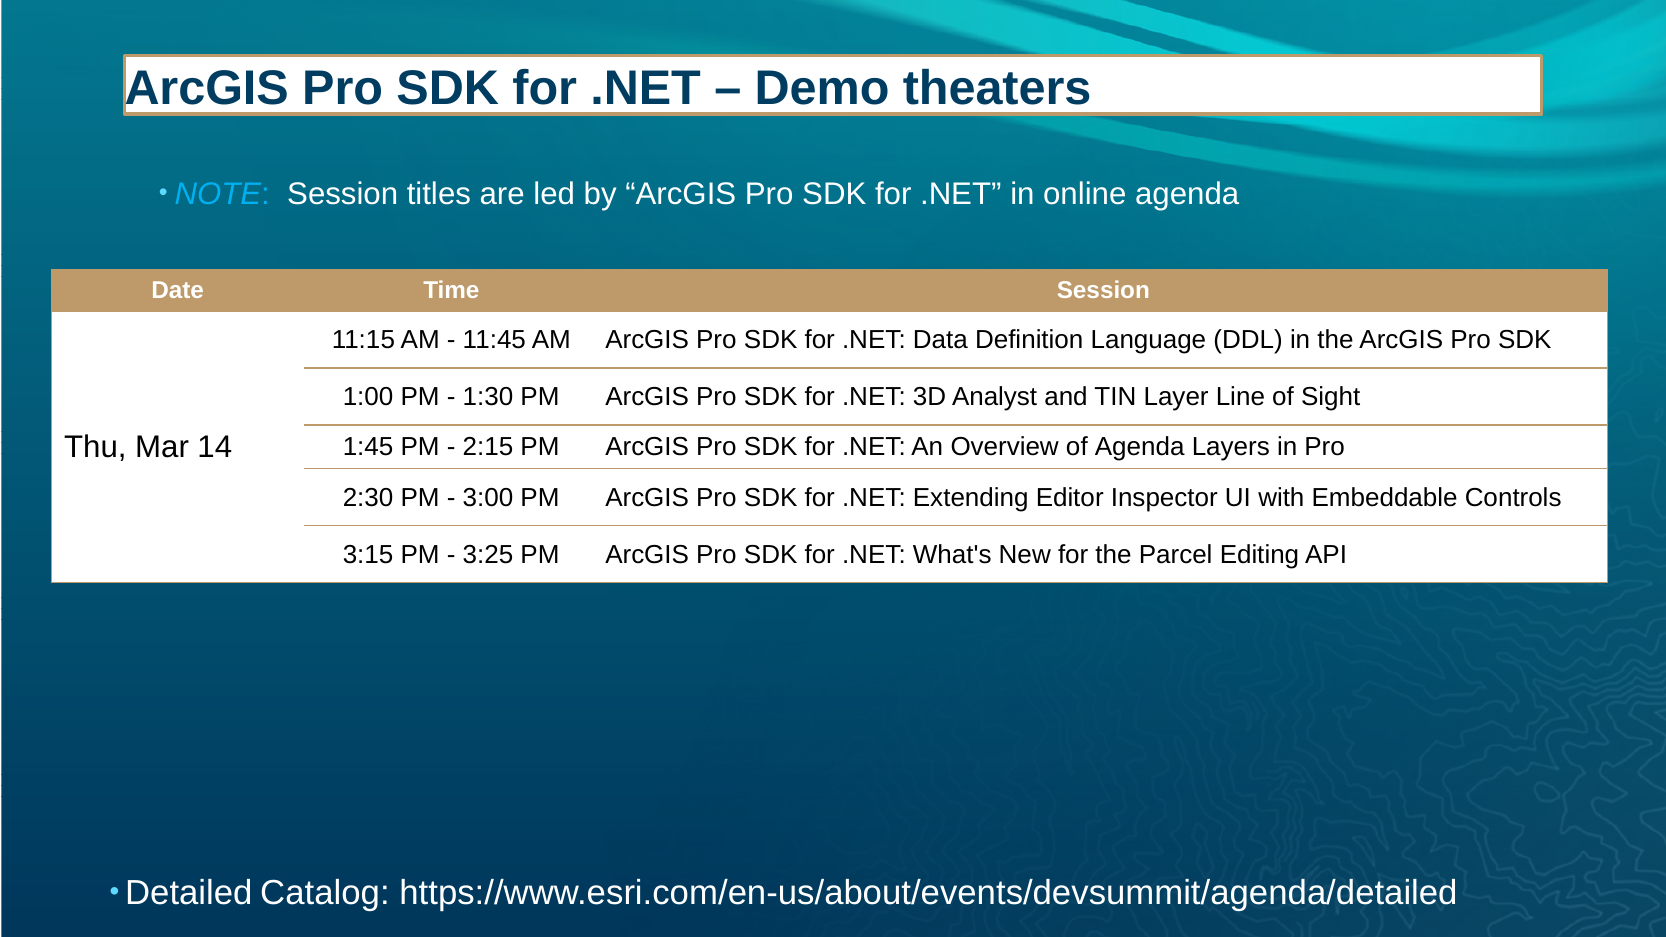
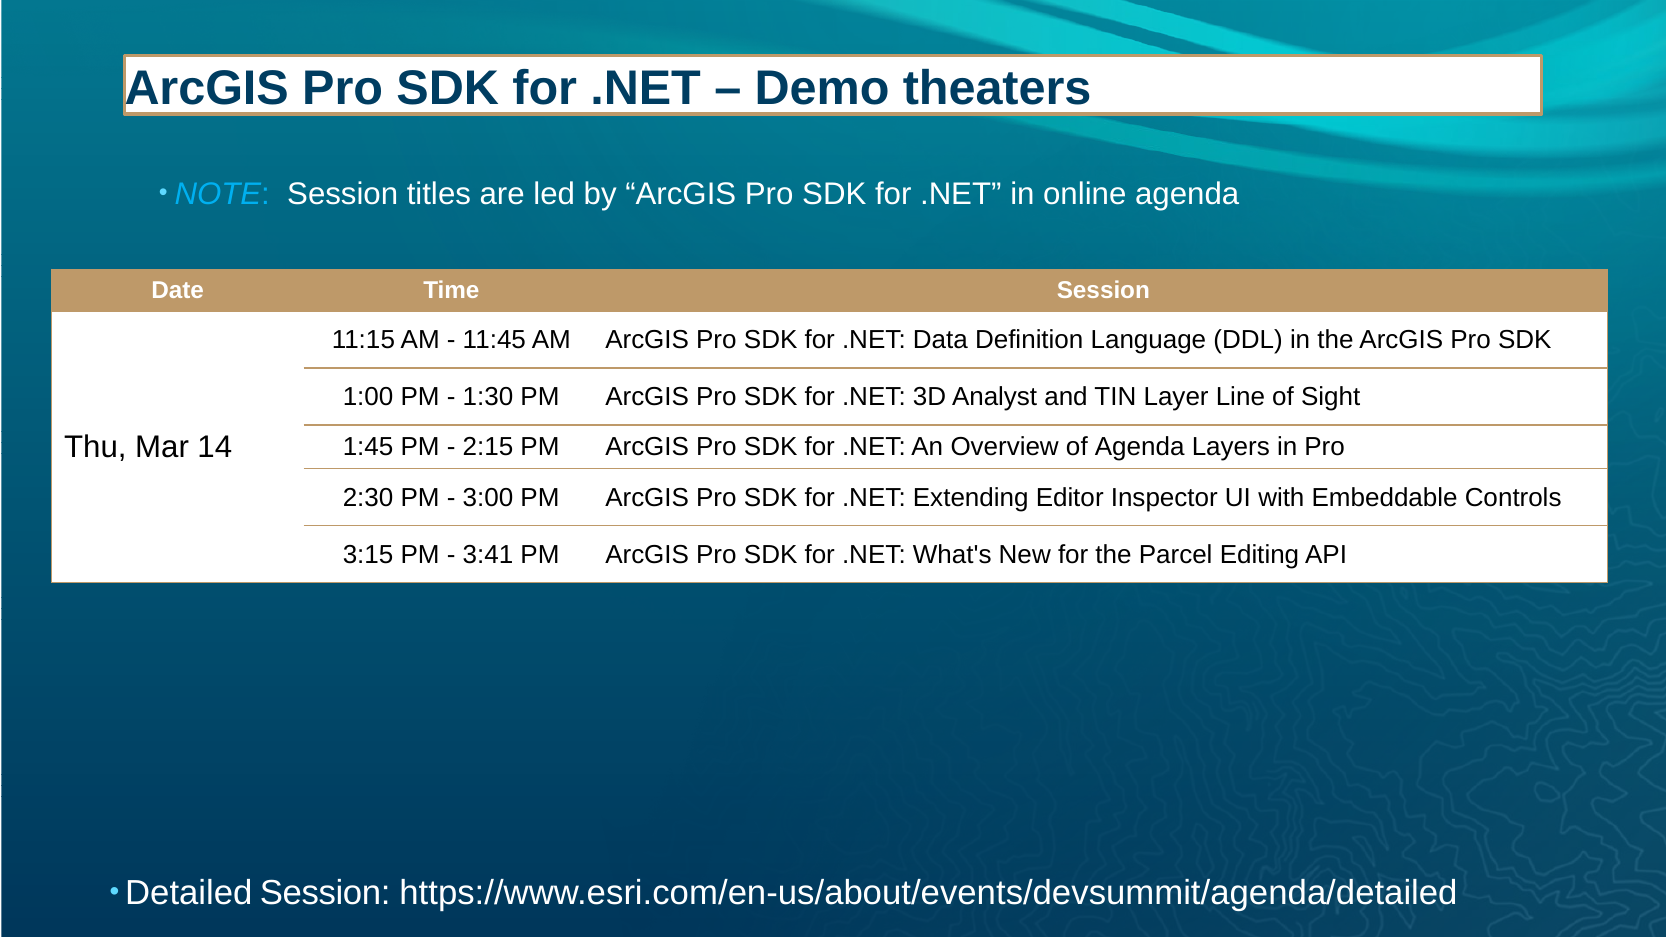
3:25: 3:25 -> 3:41 (488, 555)
Detailed Catalog: Catalog -> Session (325, 893)
